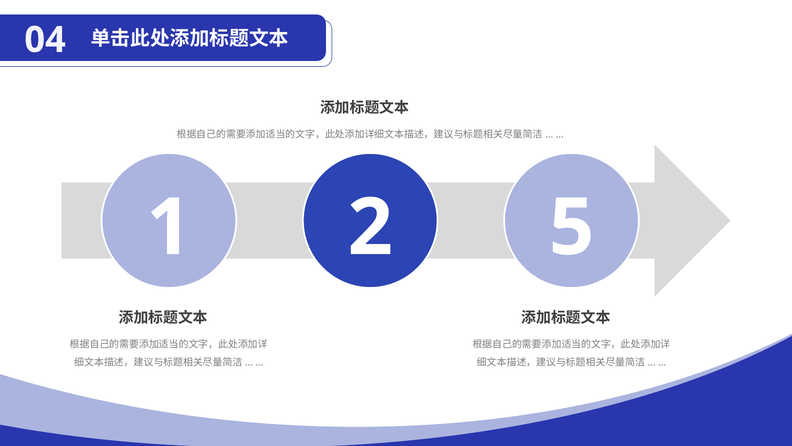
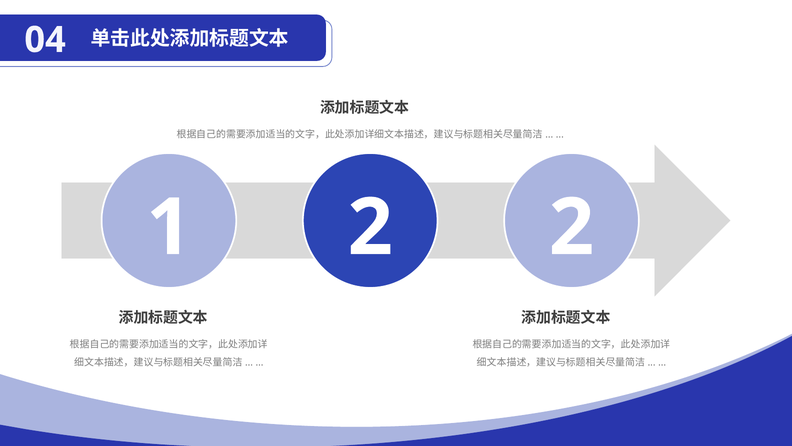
2 5: 5 -> 2 (572, 228)
